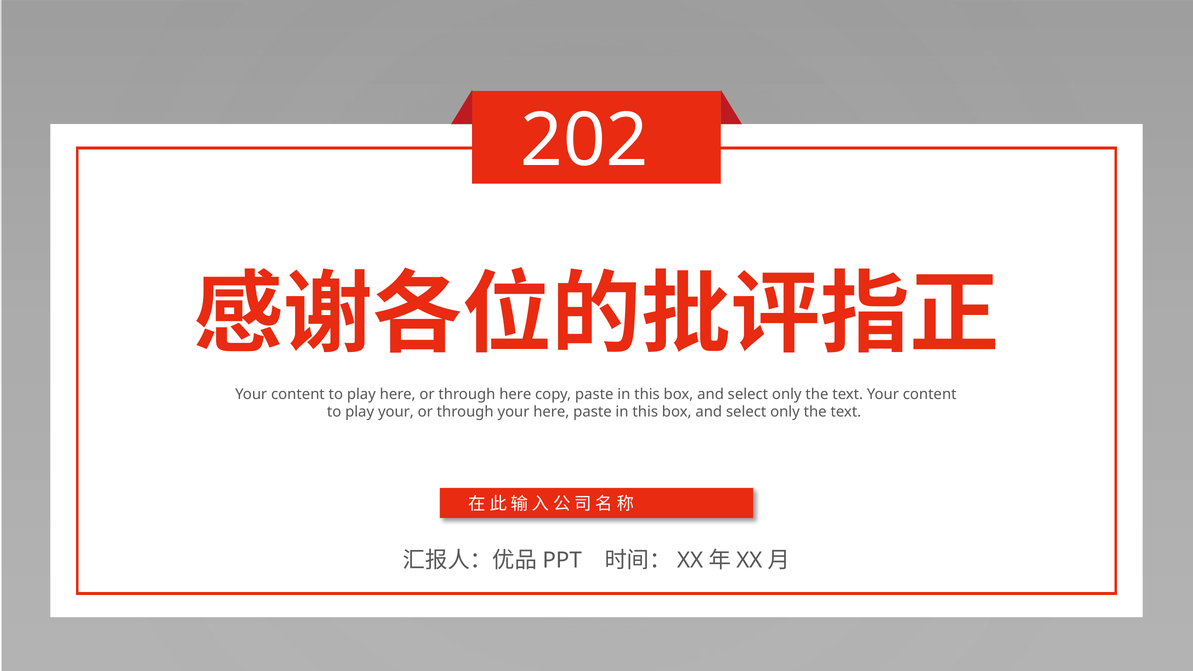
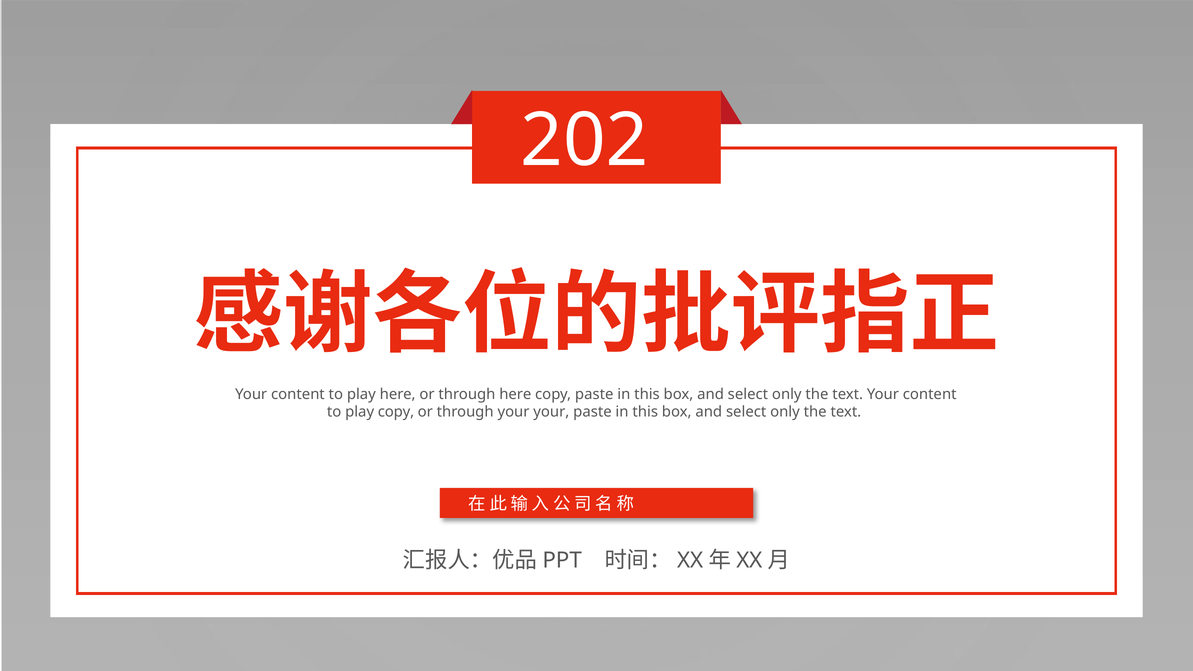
play your: your -> copy (396, 412)
your here: here -> your (551, 412)
